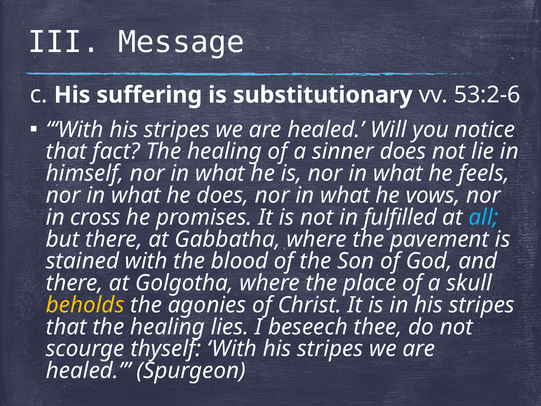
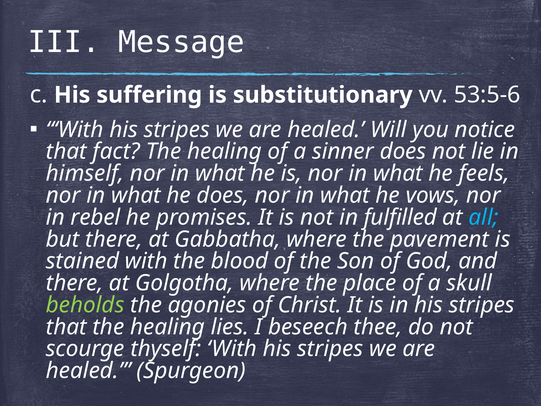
53:2-6: 53:2-6 -> 53:5-6 (487, 95)
cross: cross -> rebel (95, 217)
beholds colour: yellow -> light green (85, 305)
